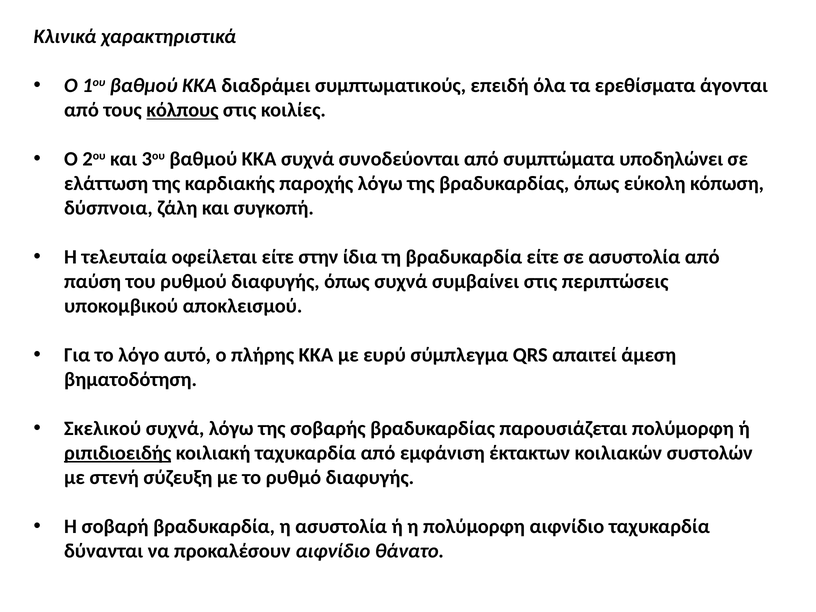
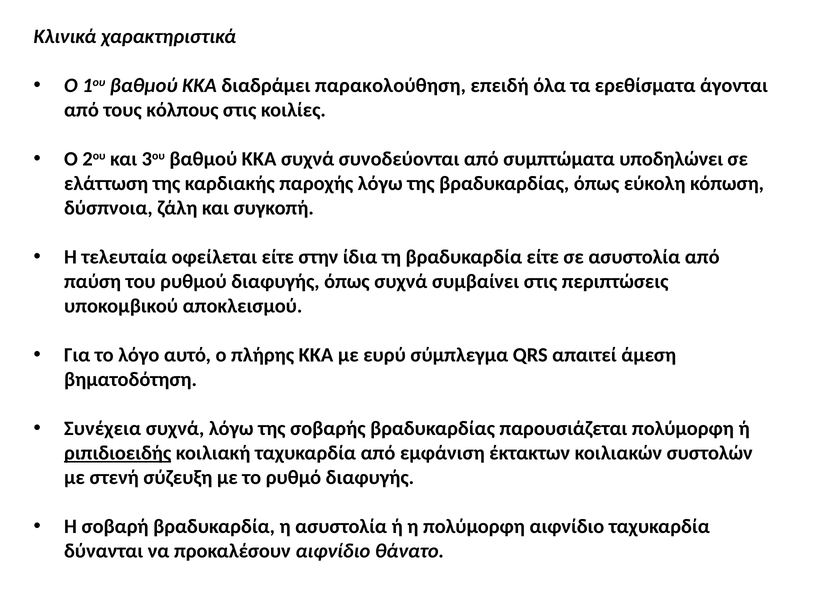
συμπτωματικούς: συμπτωματικούς -> παρακολούθηση (390, 86)
κόλπους underline: present -> none (182, 110)
Σκελικού: Σκελικού -> Συνέχεια (103, 428)
